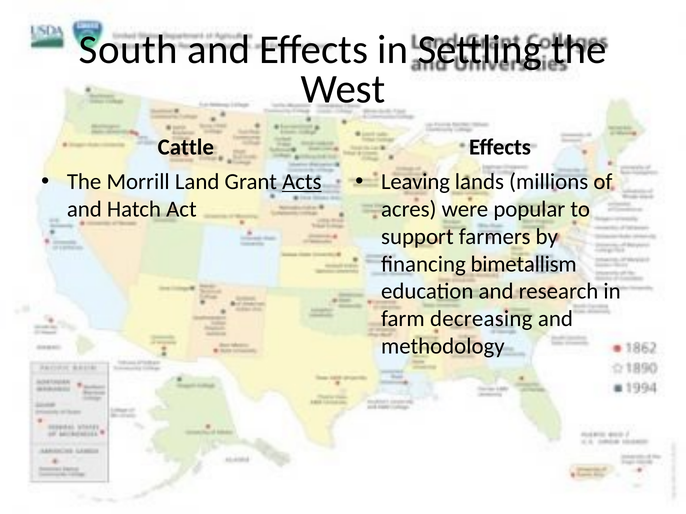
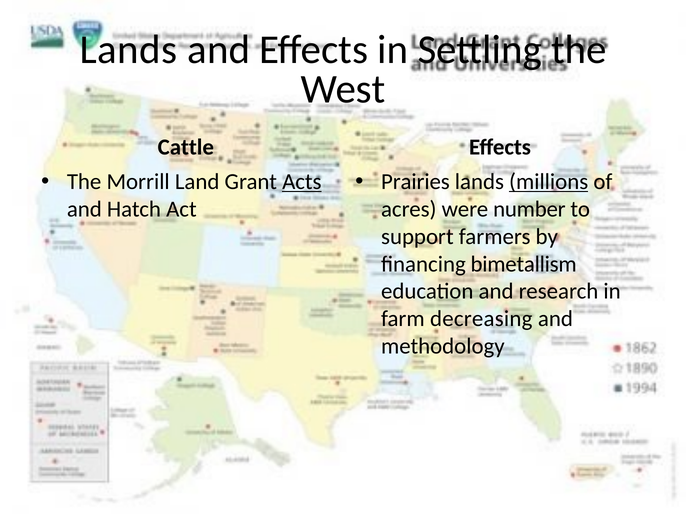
South: South -> Lands (128, 50)
Leaving: Leaving -> Prairies (415, 182)
millions underline: none -> present (549, 182)
popular: popular -> number (529, 209)
